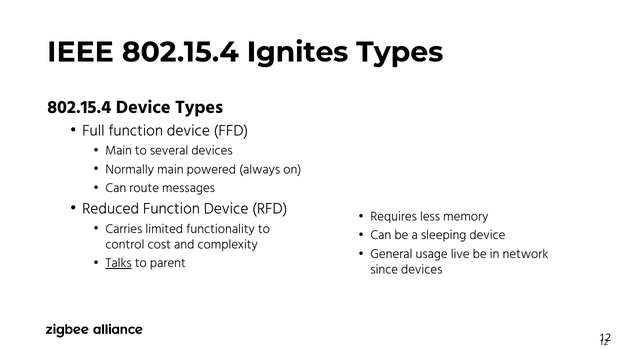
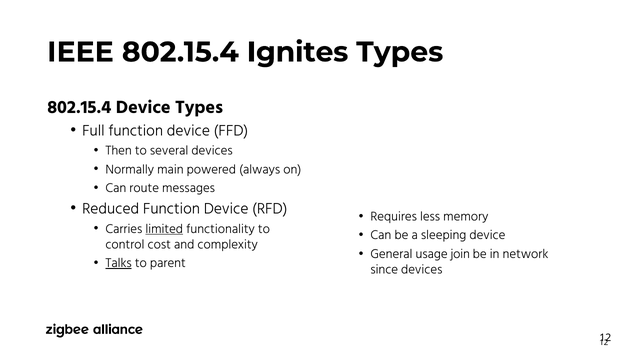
Main: Main -> Then (119, 151)
limited underline: none -> present (164, 229)
live: live -> join (460, 254)
